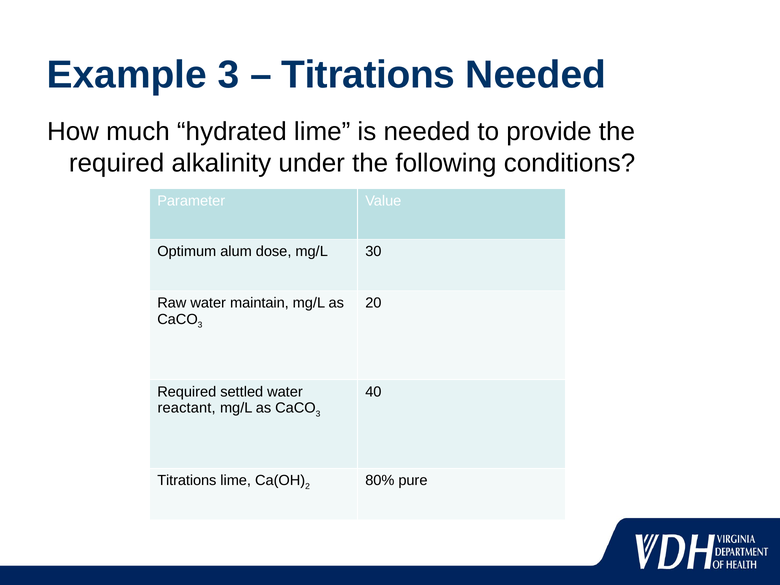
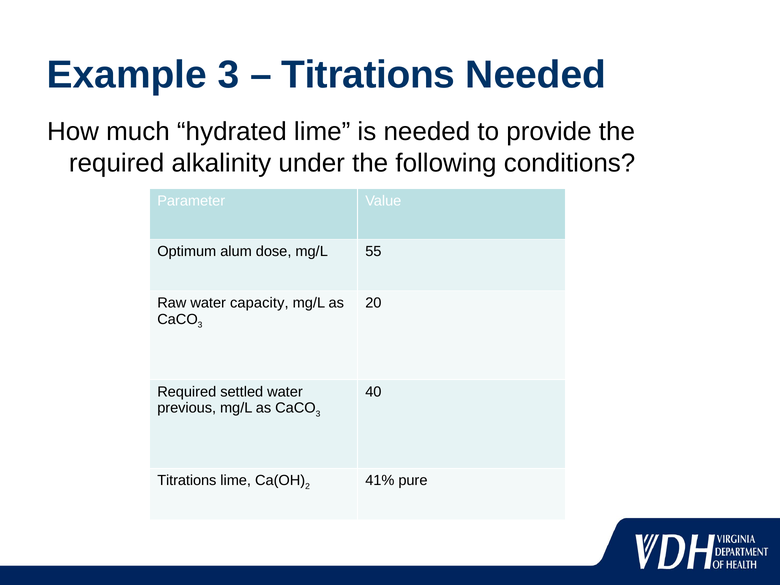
30: 30 -> 55 (373, 251)
maintain: maintain -> capacity (259, 303)
reactant: reactant -> previous (187, 408)
80%: 80% -> 41% (380, 481)
